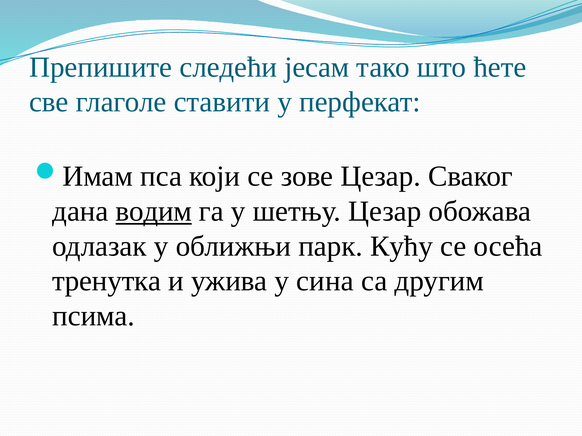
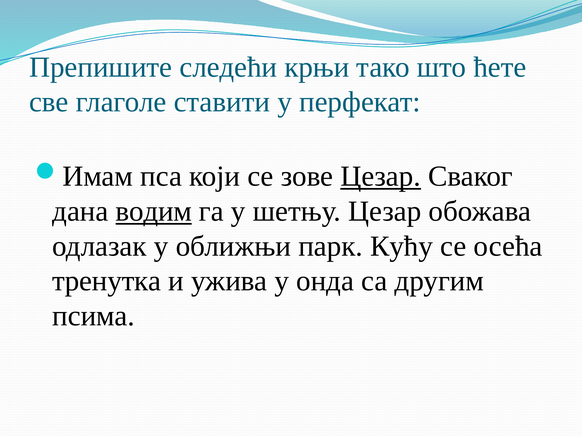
јесам: јесам -> крњи (317, 67)
Цезар underline: none -> present (381, 177)
сина: сина -> онда (325, 281)
